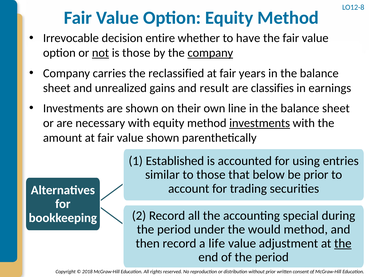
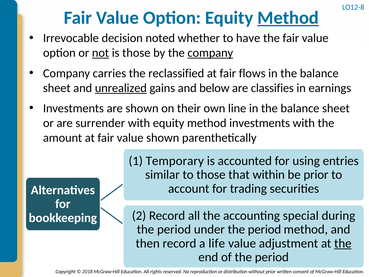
Method underline: none -> present (288, 18)
entire: entire -> noted (160, 38)
years: years -> flows (252, 73)
unrealized underline: none -> present (121, 88)
result: result -> below (214, 88)
necessary: necessary -> surrender (100, 123)
investments underline: present -> none (260, 123)
Established: Established -> Temporary (175, 161)
below: below -> within (269, 175)
under the would: would -> period (264, 229)
